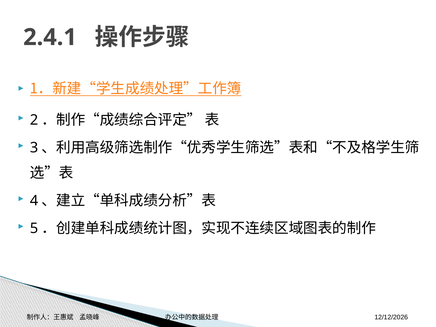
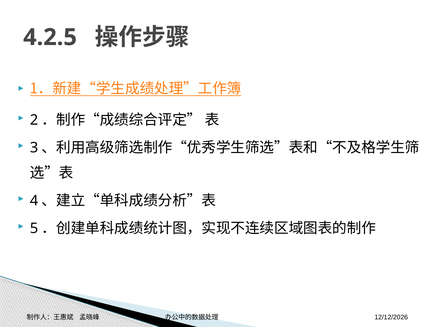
2.4.1: 2.4.1 -> 4.2.5 (50, 37)
